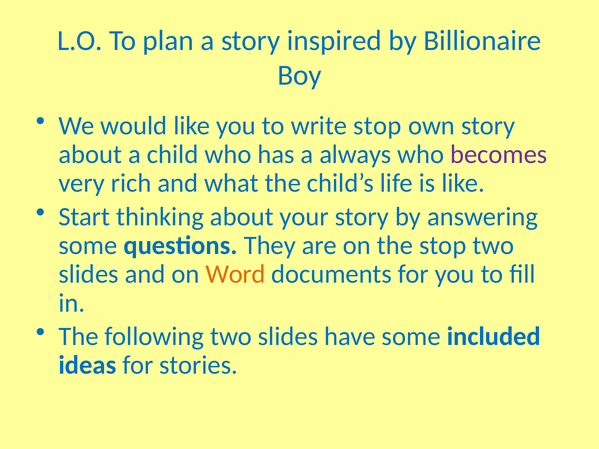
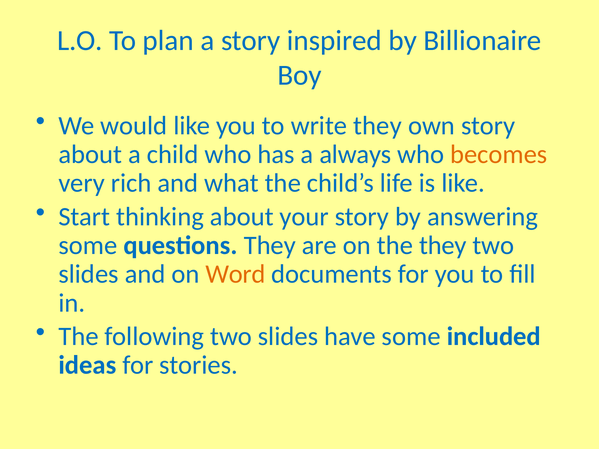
write stop: stop -> they (377, 126)
becomes colour: purple -> orange (499, 154)
the stop: stop -> they (443, 246)
